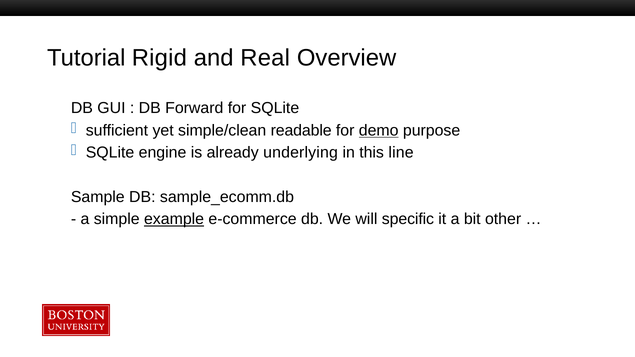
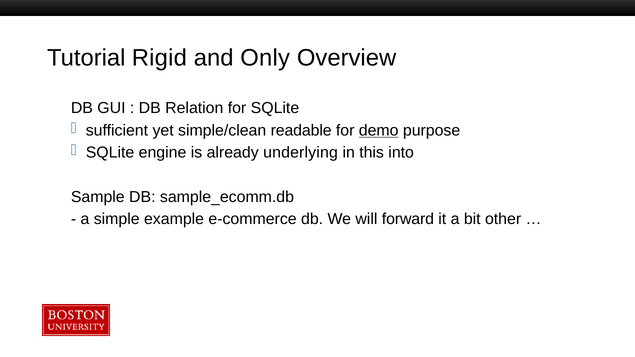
Real: Real -> Only (265, 58)
Forward: Forward -> Relation (194, 108)
line: line -> into (401, 153)
example underline: present -> none (174, 219)
specific: specific -> forward (408, 219)
